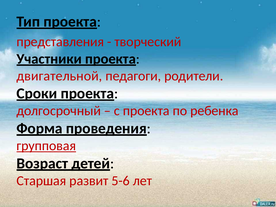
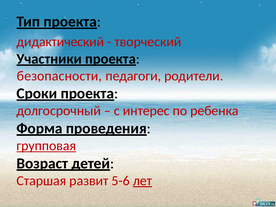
представления: представления -> дидактический (60, 42)
двигательной: двигательной -> безопасности (59, 76)
с проекта: проекта -> интерес (146, 111)
лет underline: none -> present (142, 181)
